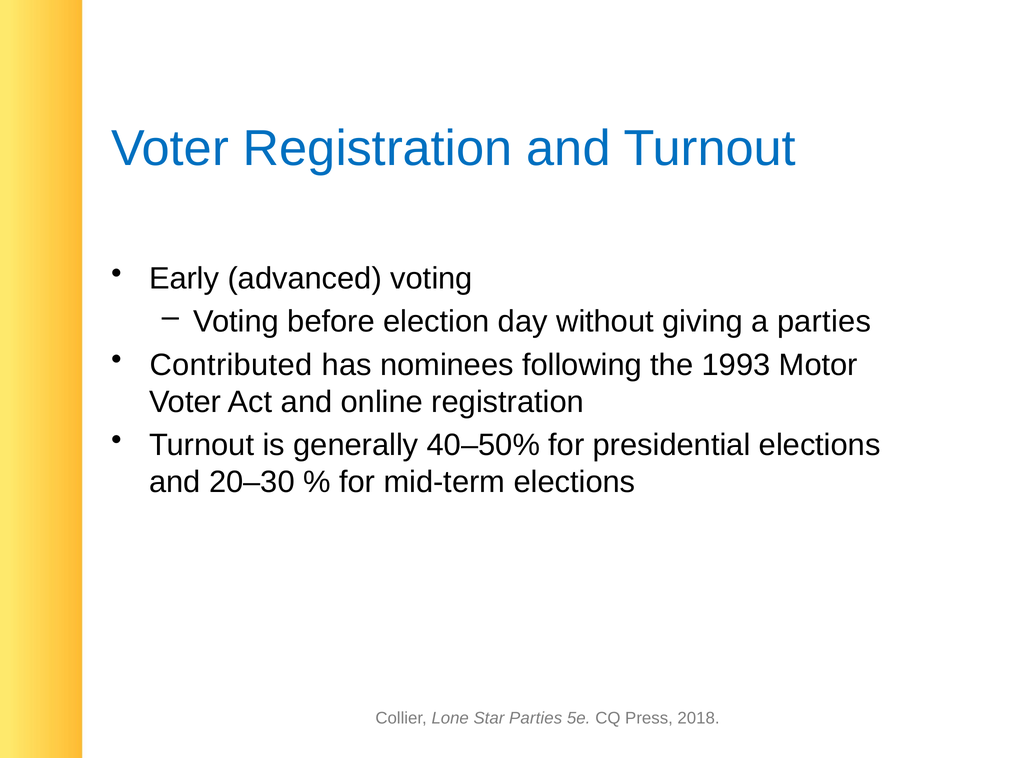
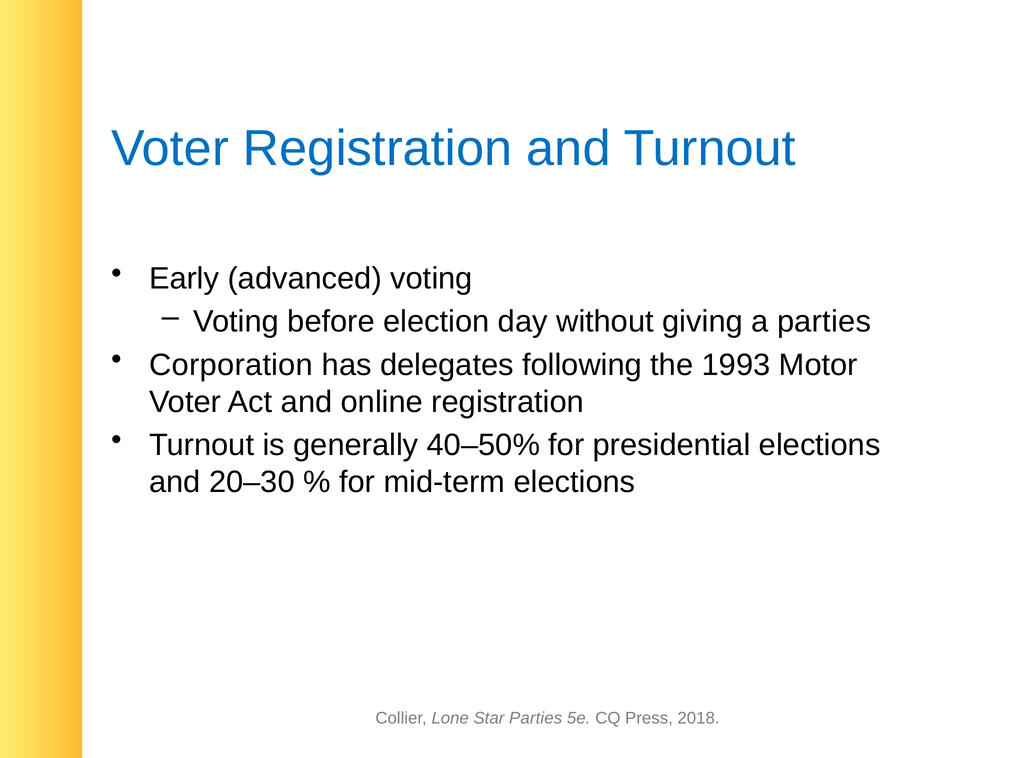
Contributed: Contributed -> Corporation (231, 365)
nominees: nominees -> delegates (447, 365)
